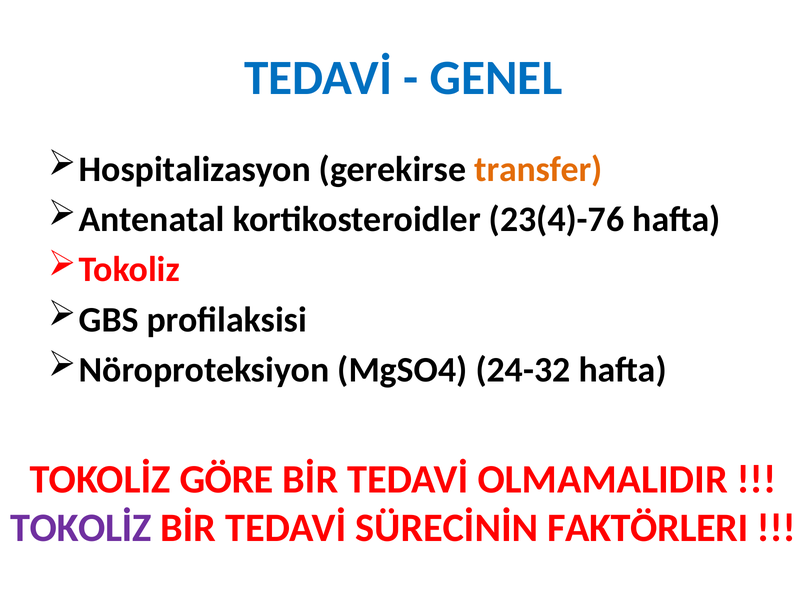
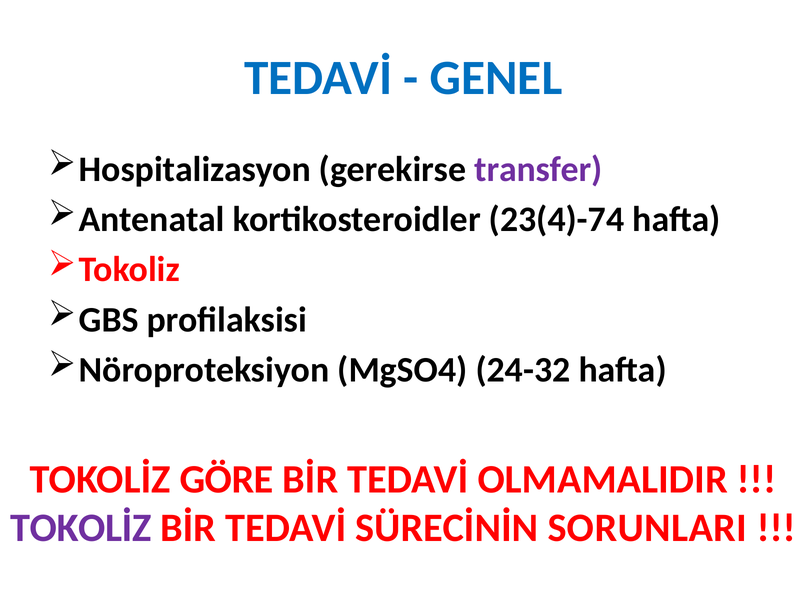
transfer colour: orange -> purple (538, 169)
23(4)-76: 23(4)-76 -> 23(4)-74 (557, 220)
FAKTÖRLERI: FAKTÖRLERI -> SORUNLARI (647, 528)
